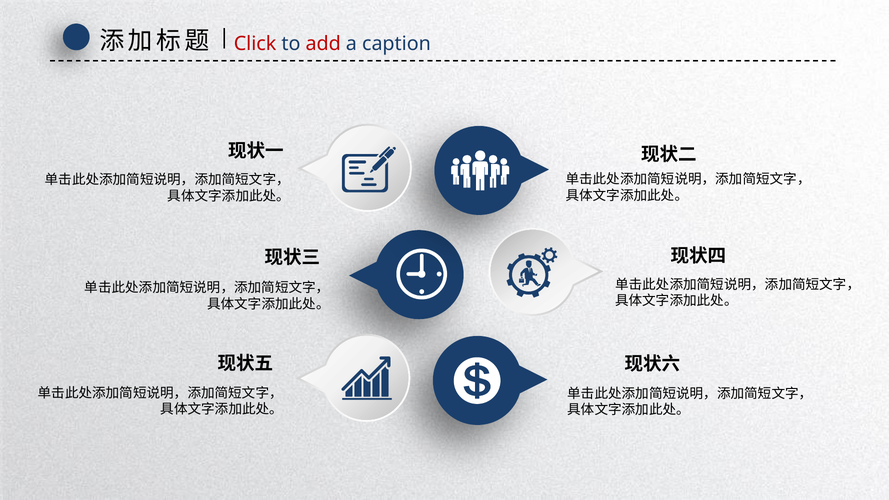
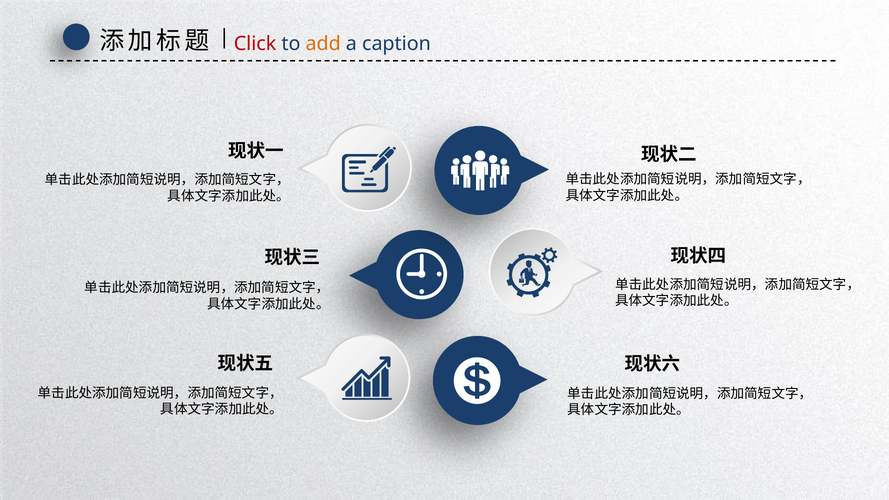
add colour: red -> orange (323, 44)
